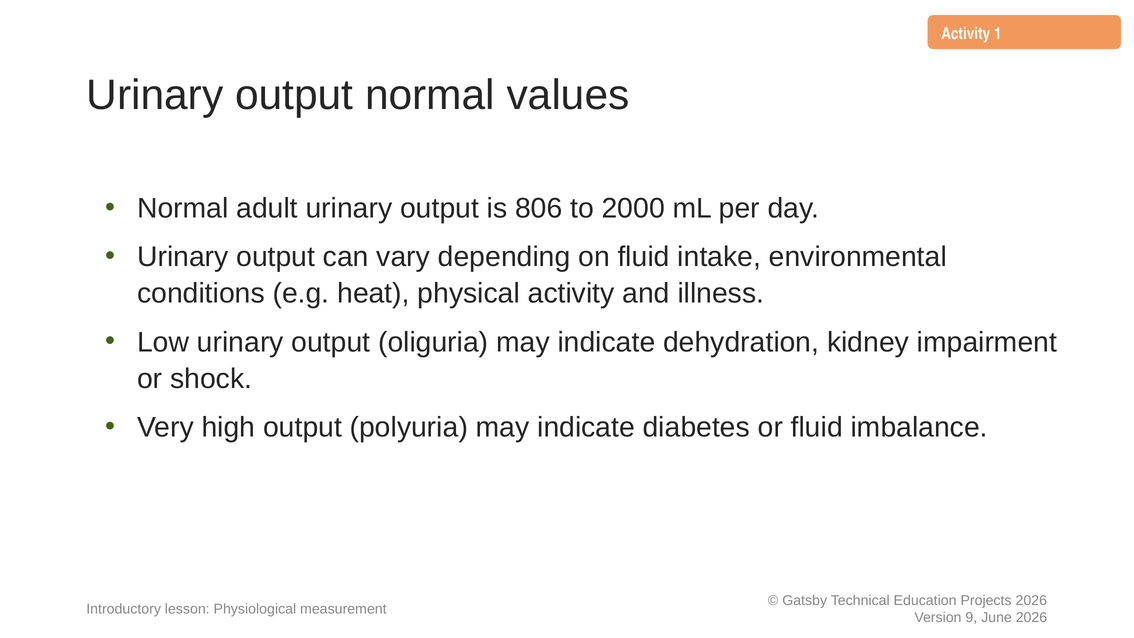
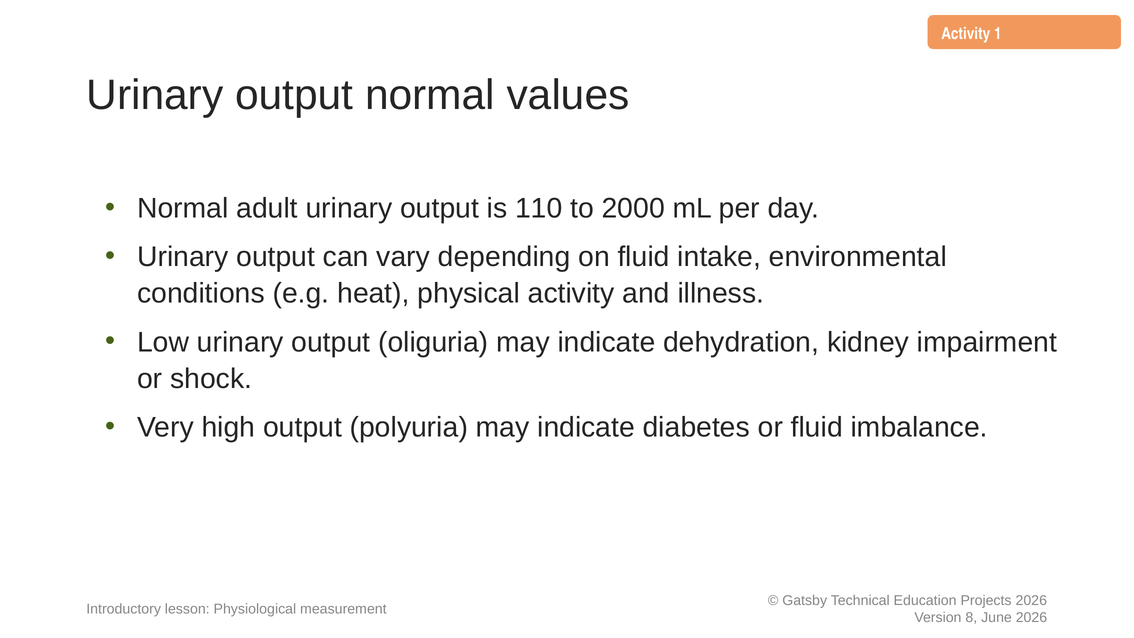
806: 806 -> 110 (539, 208)
9: 9 -> 8 (971, 618)
